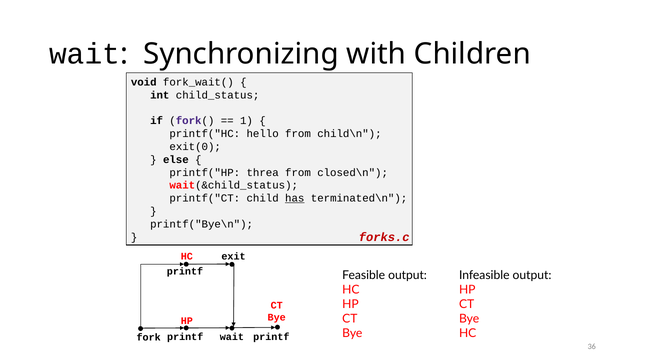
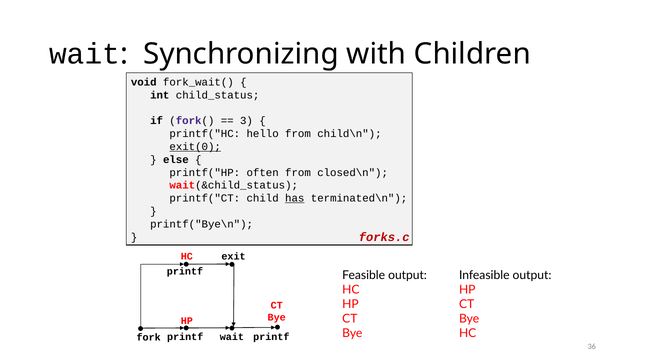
1: 1 -> 3 (246, 121)
exit(0 underline: none -> present (195, 147)
threa: threa -> often (263, 172)
